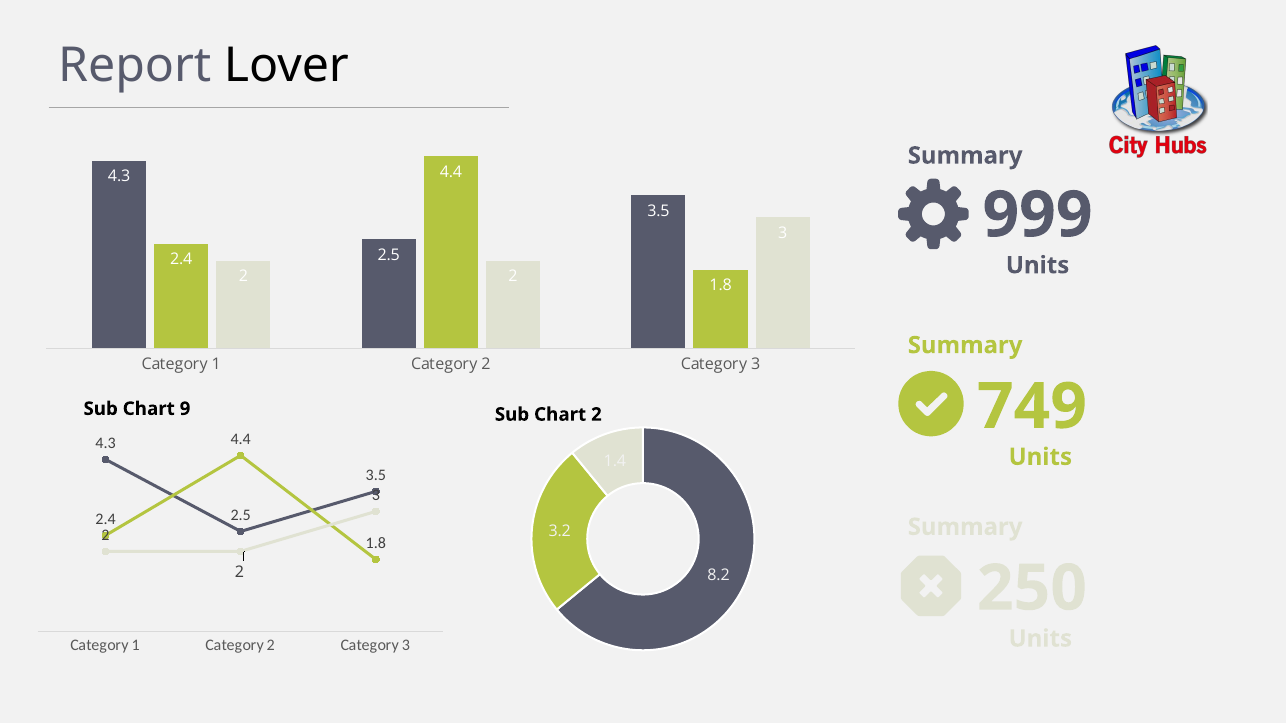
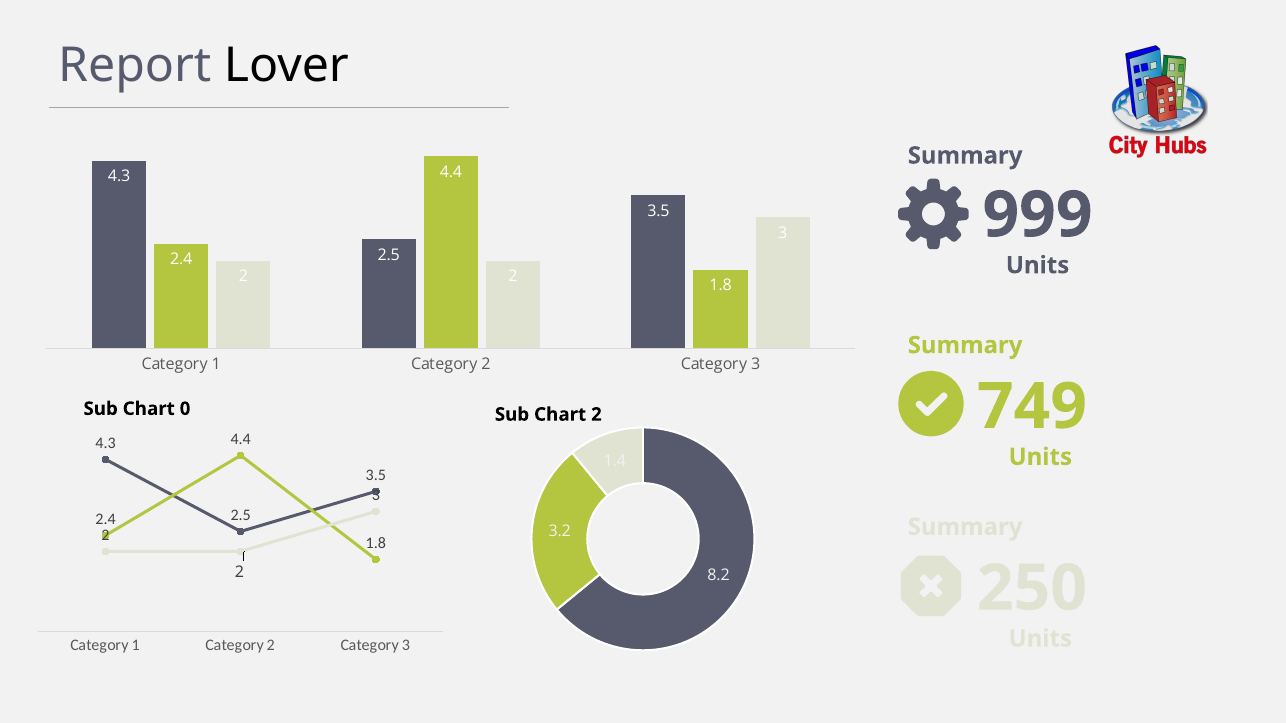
9: 9 -> 0 (185, 409)
